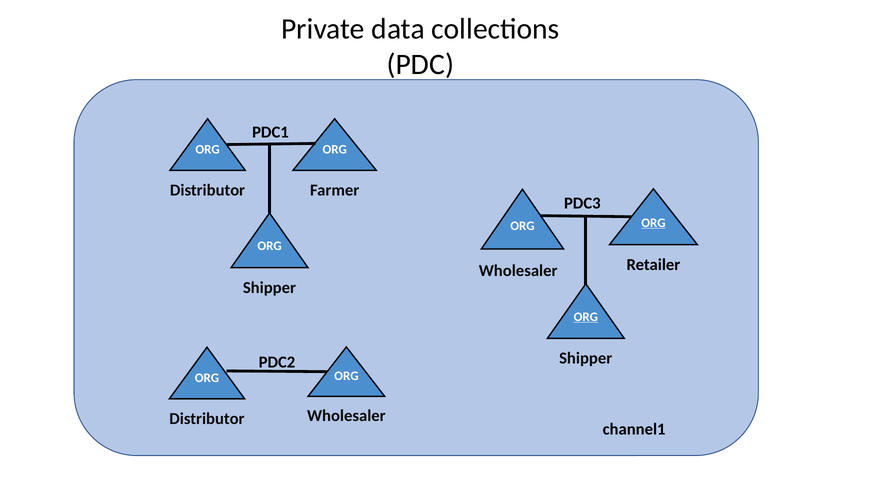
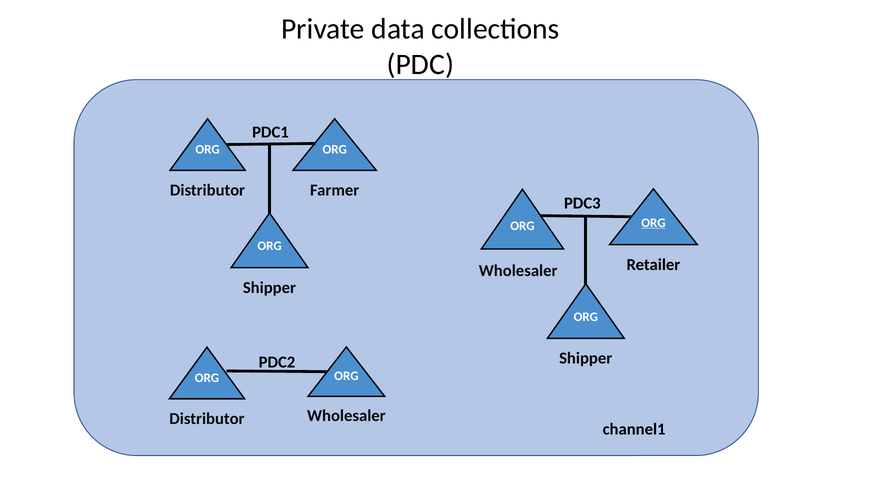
ORG underline: present -> none (586, 317)
